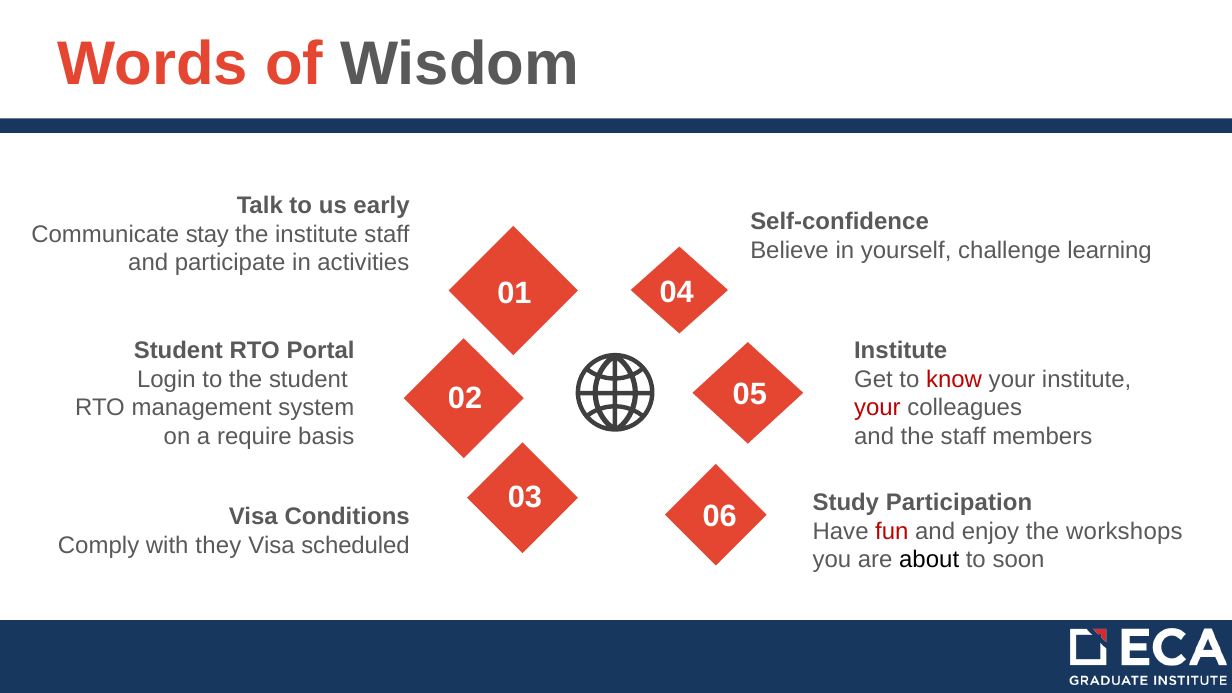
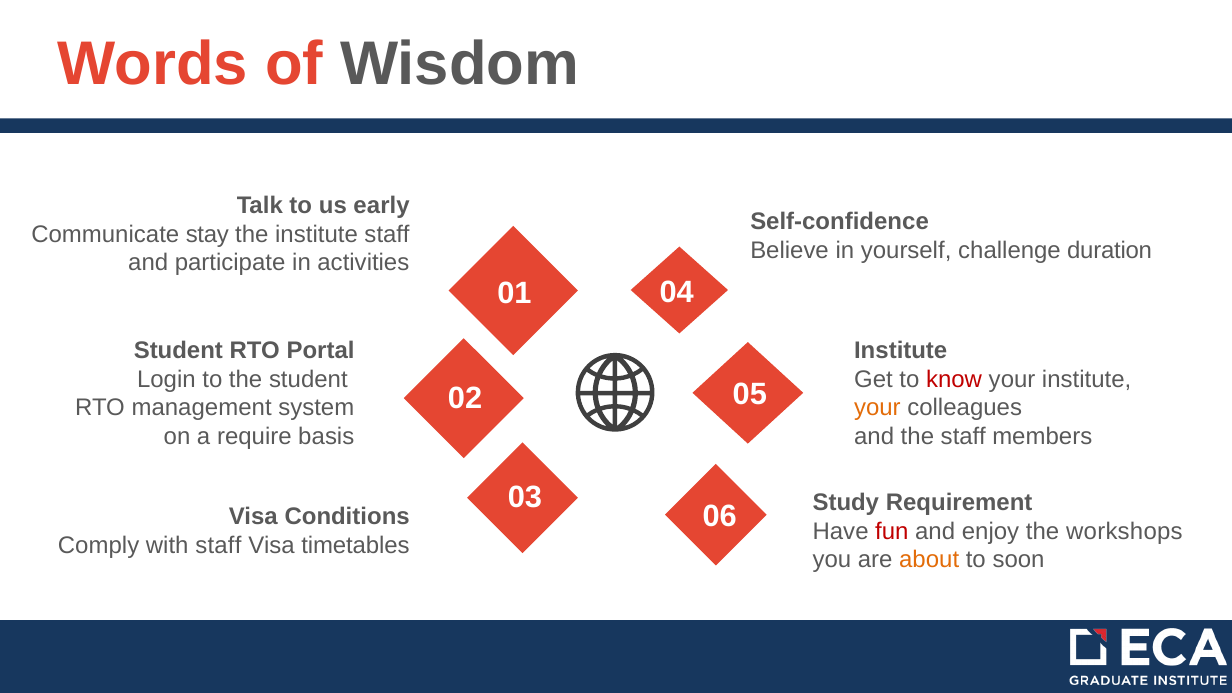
learning: learning -> duration (1110, 251)
your colour: red -> orange (877, 408)
Participation: Participation -> Requirement (959, 502)
with they: they -> staff (218, 546)
scheduled: scheduled -> timetables (355, 546)
about colour: black -> orange (929, 560)
